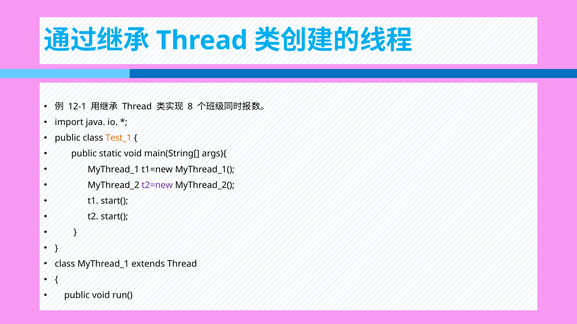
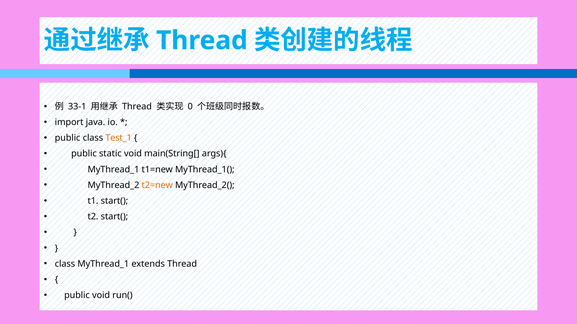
12-1: 12-1 -> 33-1 (77, 107)
8: 8 -> 0 (190, 107)
t2=new colour: purple -> orange (157, 185)
